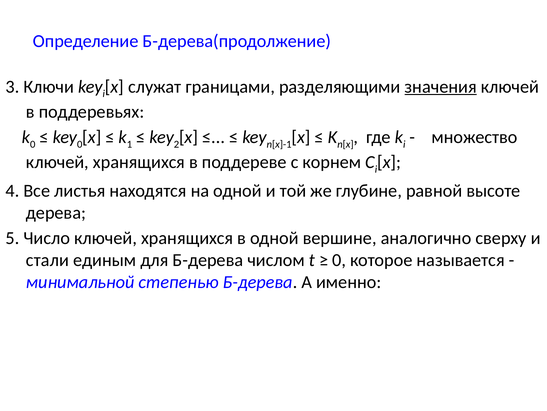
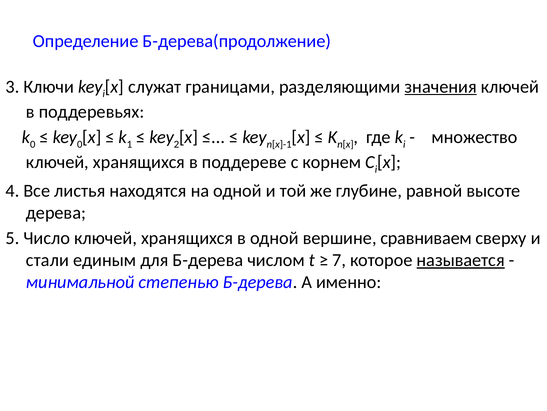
аналогично: аналогично -> сравниваем (426, 238)
0: 0 -> 7 (339, 260)
называется underline: none -> present (461, 260)
